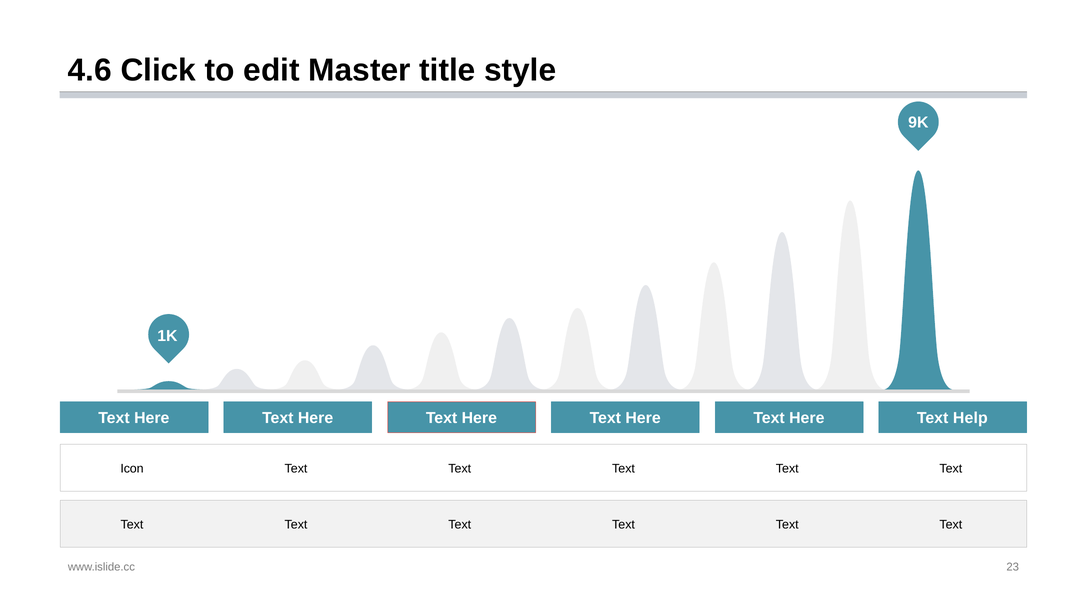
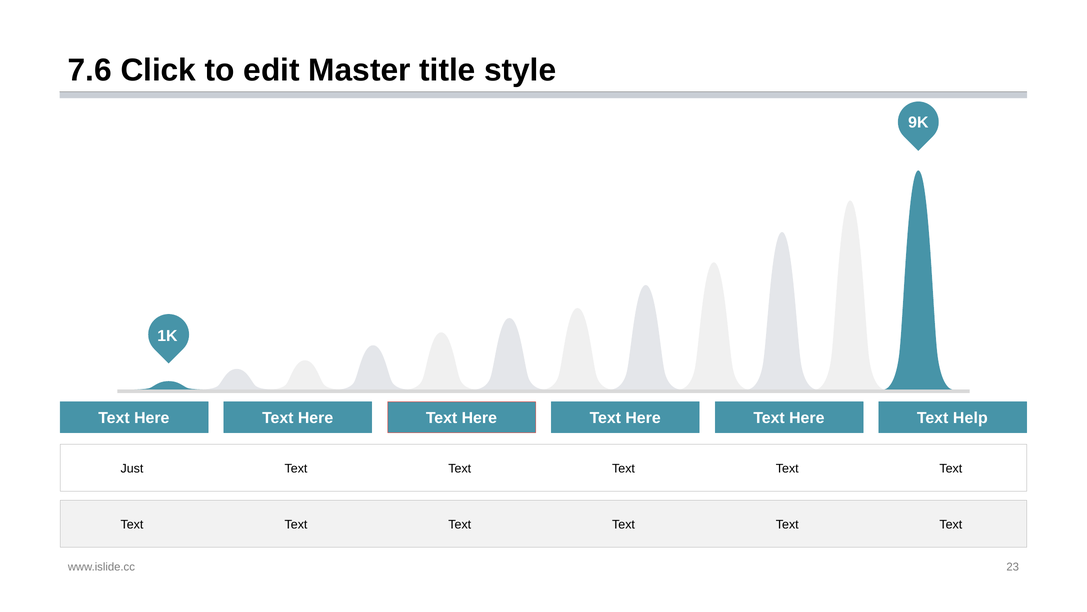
4.6: 4.6 -> 7.6 (90, 70)
Icon: Icon -> Just (132, 468)
